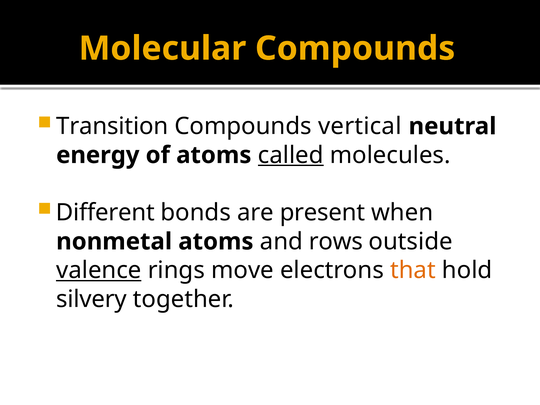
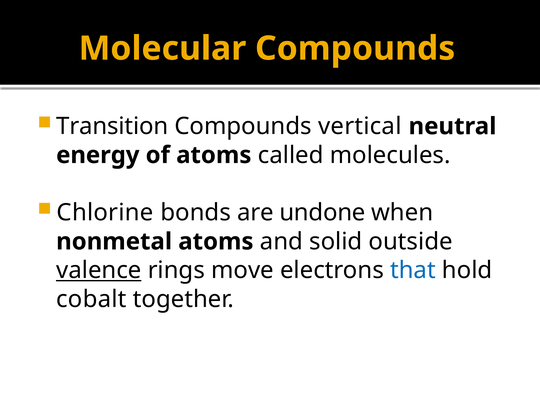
called underline: present -> none (291, 155)
Different: Different -> Chlorine (105, 213)
present: present -> undone (322, 213)
rows: rows -> solid (336, 242)
that colour: orange -> blue (413, 270)
silvery: silvery -> cobalt (91, 299)
